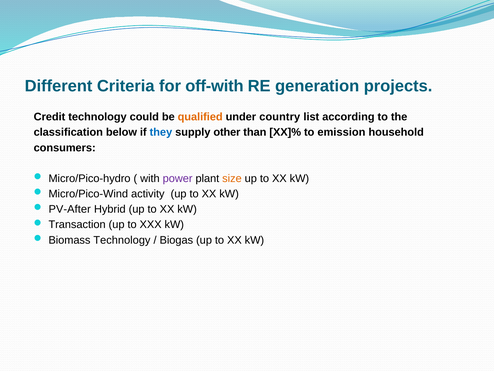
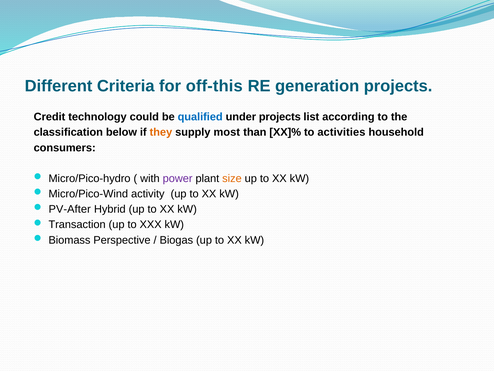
off-with: off-with -> off-this (214, 86)
qualified colour: orange -> blue (200, 117)
under country: country -> projects (280, 117)
they colour: blue -> orange (161, 132)
other: other -> most (227, 132)
emission: emission -> activities (341, 132)
Biomass Technology: Technology -> Perspective (122, 240)
